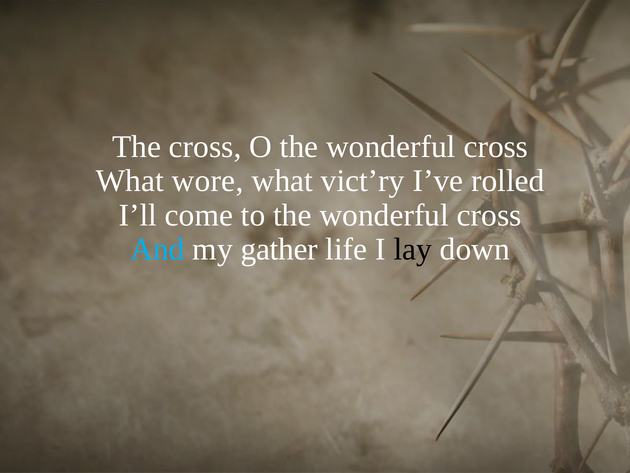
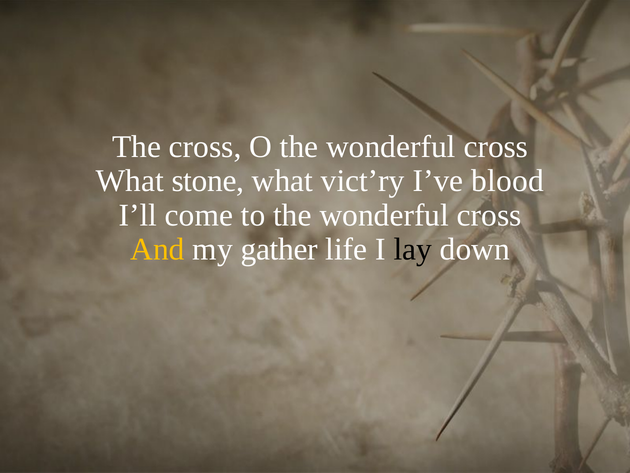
wore: wore -> stone (208, 181)
rolled: rolled -> blood (508, 181)
And colour: light blue -> yellow (158, 249)
